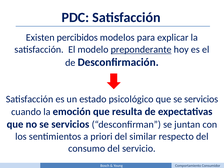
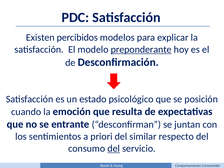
que se servicios: servicios -> posición (201, 99)
no se servicios: servicios -> entrante (70, 124)
del underline: none -> present (114, 148)
